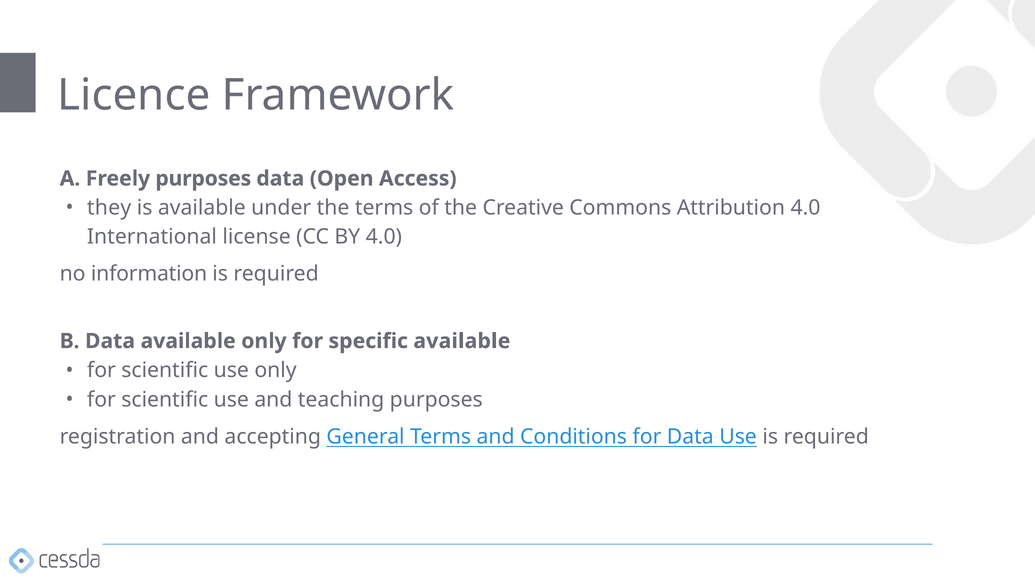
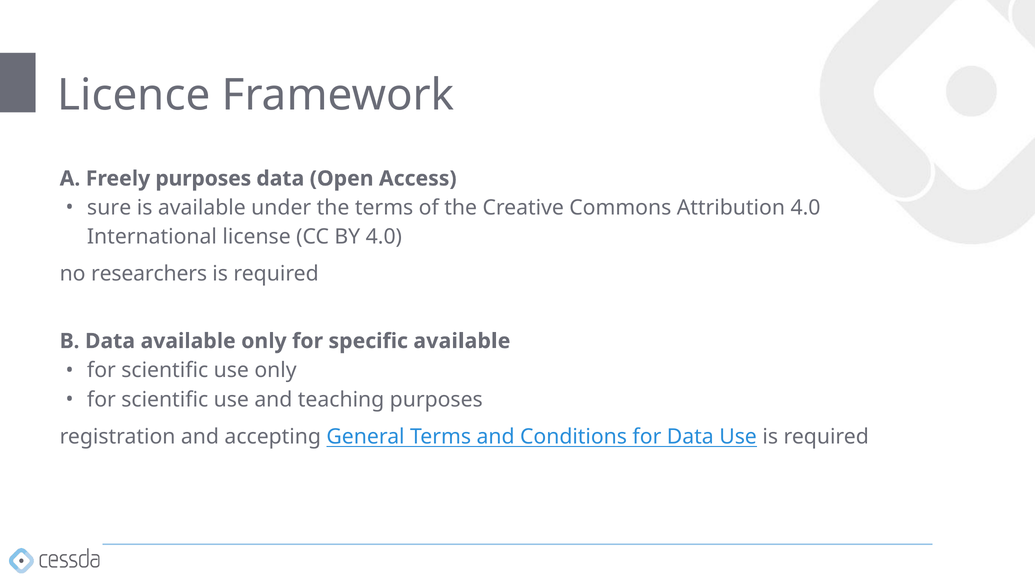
they: they -> sure (109, 208)
information: information -> researchers (149, 274)
